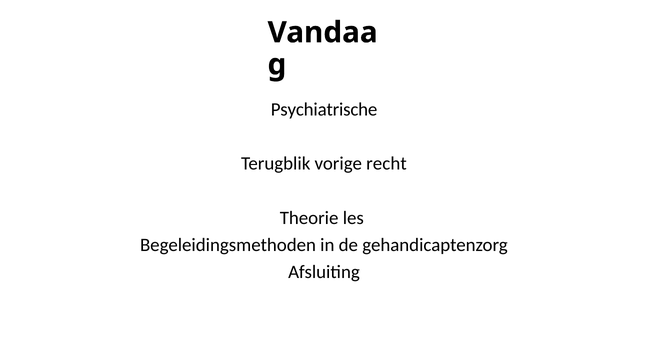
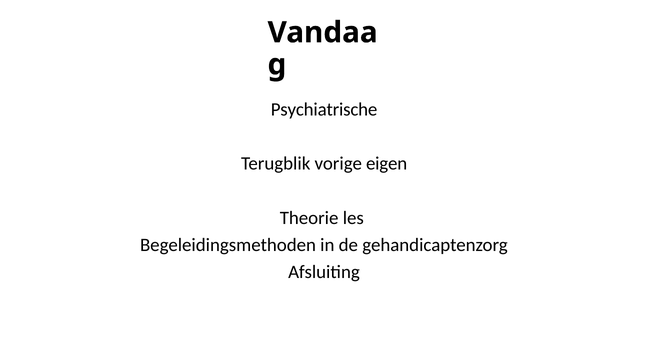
recht: recht -> eigen (387, 164)
